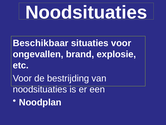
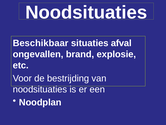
situaties voor: voor -> afval (121, 43)
